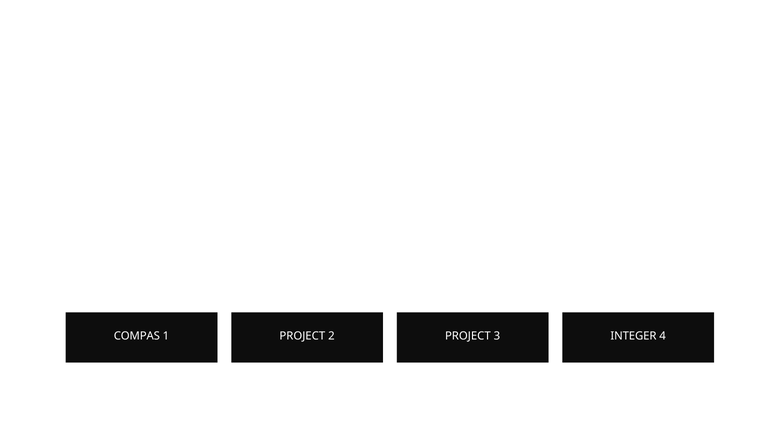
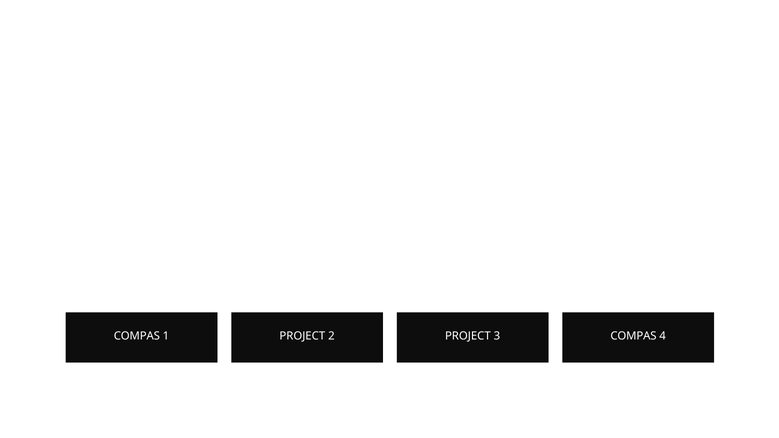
3 INTEGER: INTEGER -> COMPAS (633, 336)
